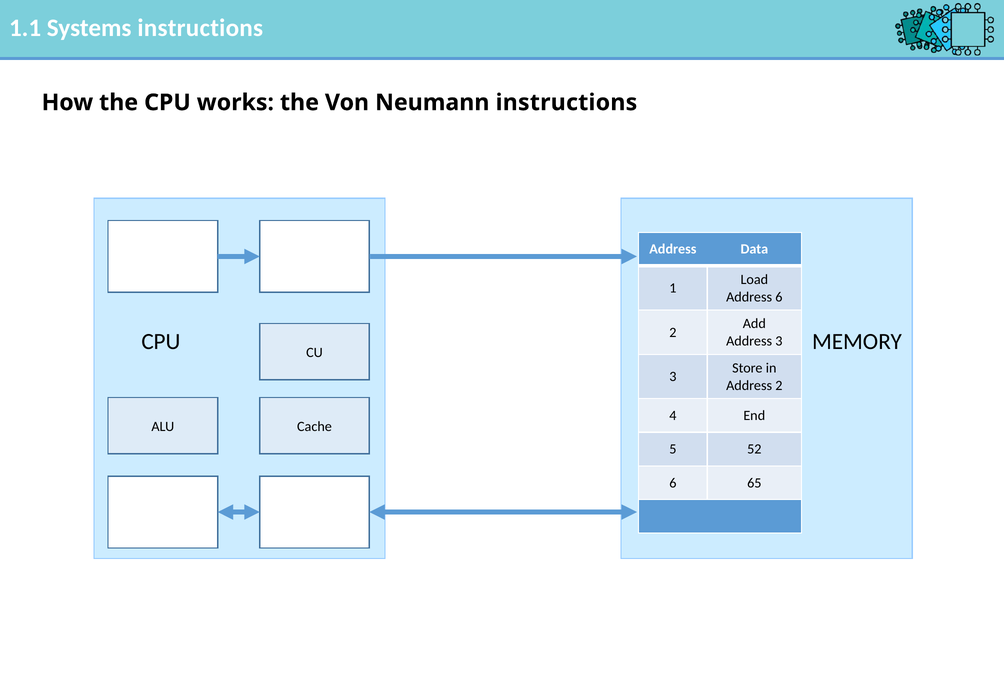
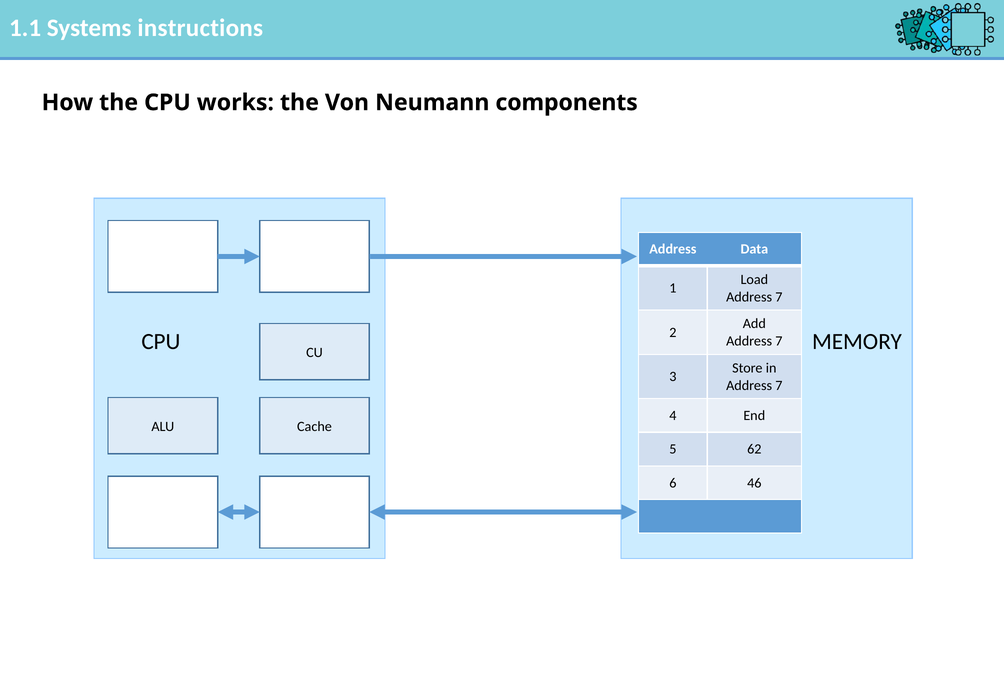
Neumann instructions: instructions -> components (567, 103)
6: 6 -> 7 (779, 297)
3: 3 -> 7 (779, 341)
2: 2 -> 7 (779, 386)
52: 52 -> 62 (754, 449)
65: 65 -> 46 (754, 483)
